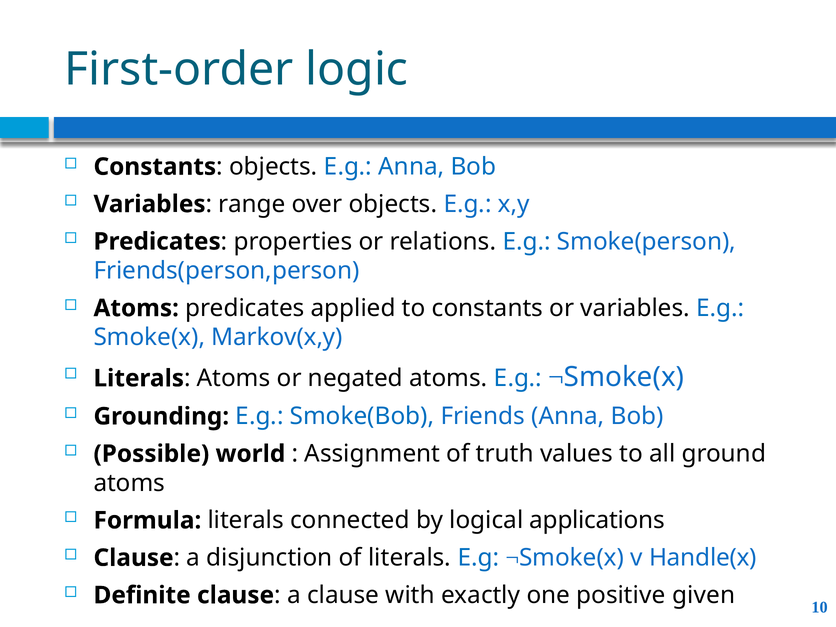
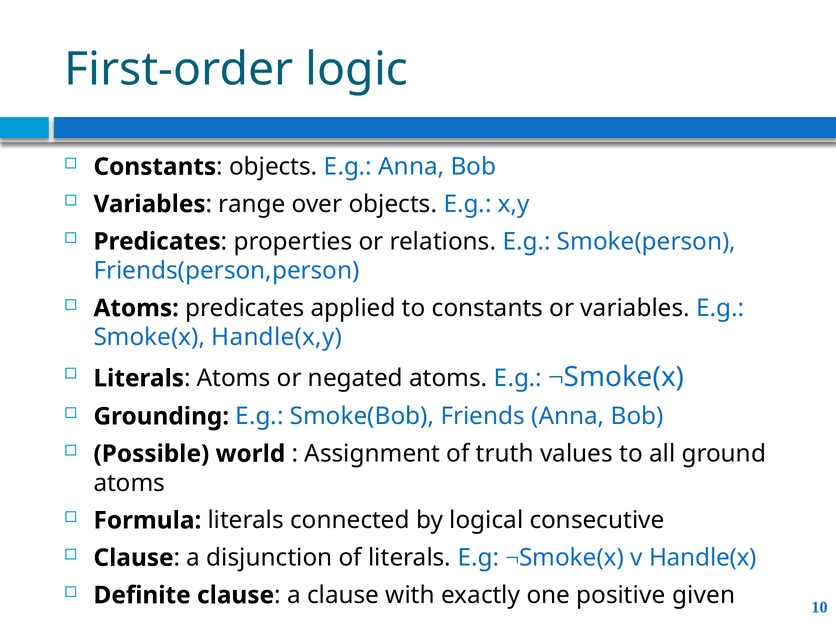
Markov(x,y: Markov(x,y -> Handle(x,y (277, 337)
applications: applications -> consecutive (597, 520)
